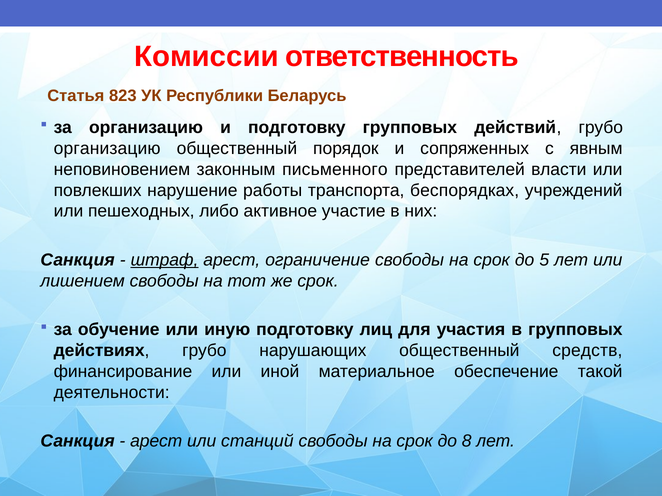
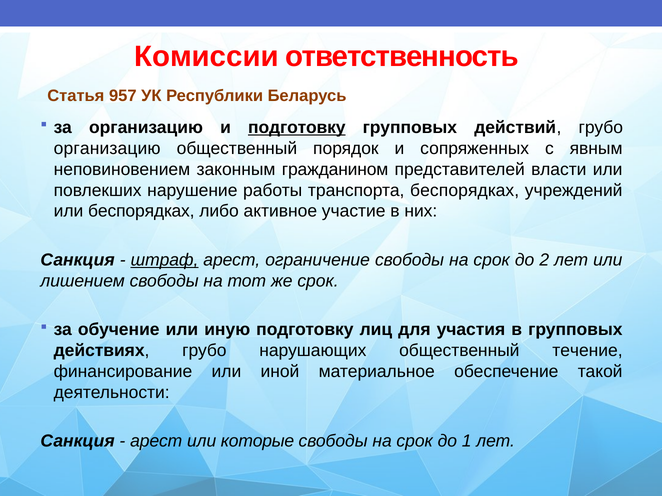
823: 823 -> 957 (123, 96)
подготовку underline: none -> present (297, 128)
письменного: письменного -> гражданином (335, 170)
или пешеходных: пешеходных -> беспорядках (141, 211)
5: 5 -> 2 (544, 260)
средств: средств -> течение (587, 351)
станций: станций -> которые (257, 442)
8: 8 -> 1 (467, 442)
